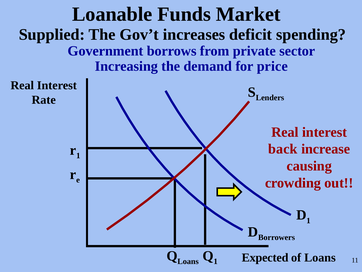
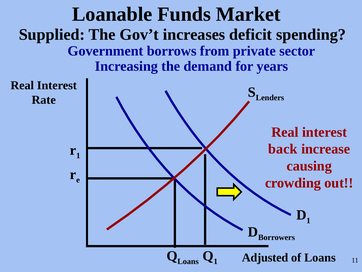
price: price -> years (272, 66)
Expected: Expected -> Adjusted (265, 257)
